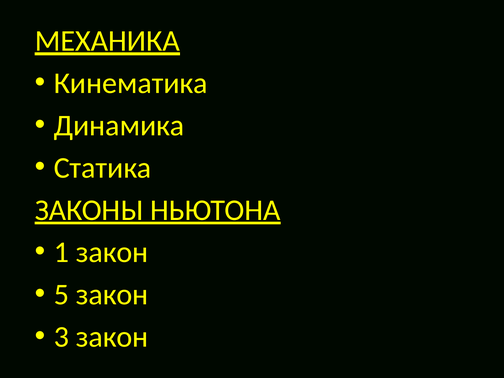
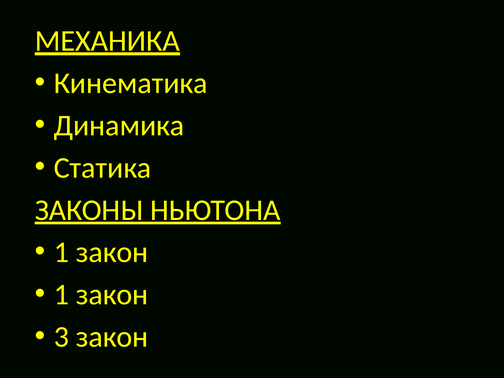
5: 5 -> 1 (61, 295)
